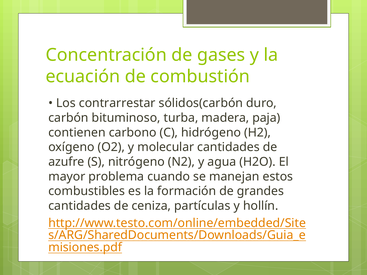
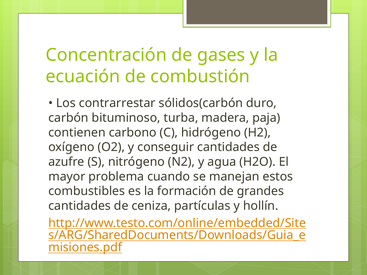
molecular: molecular -> conseguir (166, 147)
